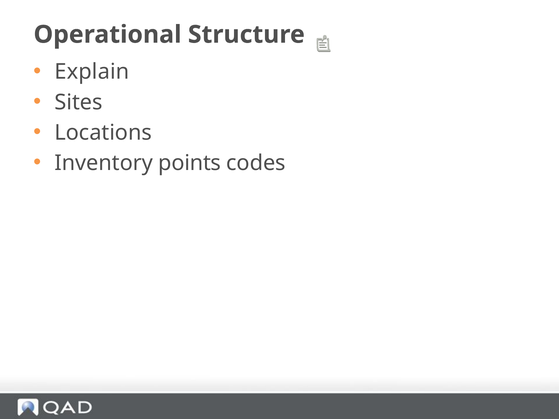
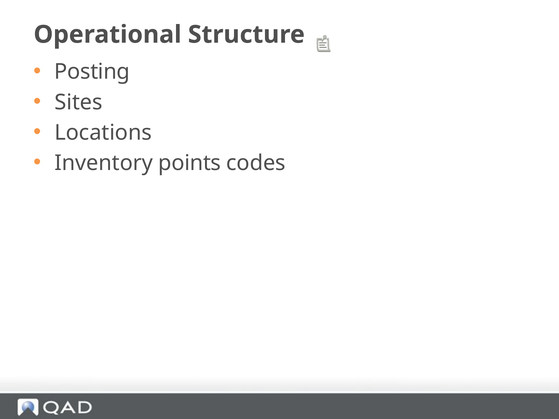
Explain: Explain -> Posting (92, 72)
